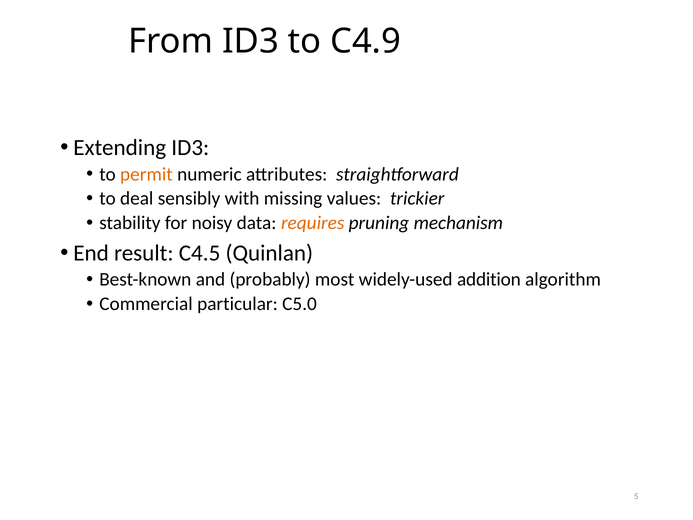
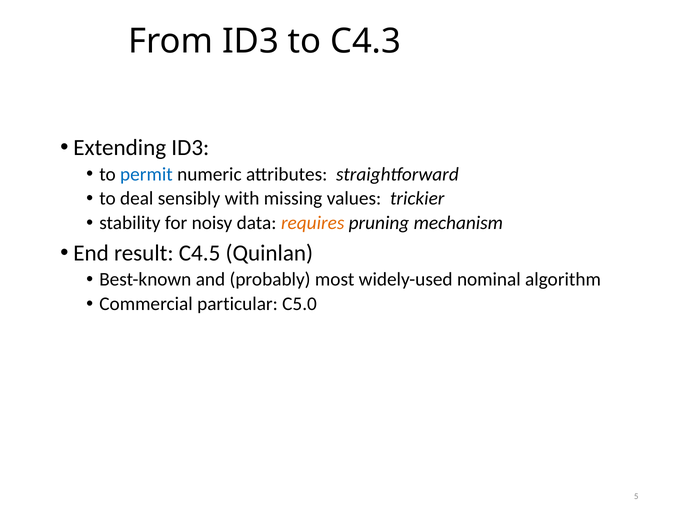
C4.9: C4.9 -> C4.3 (366, 41)
permit colour: orange -> blue (146, 174)
addition: addition -> nominal (489, 279)
